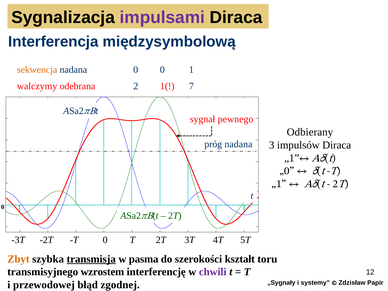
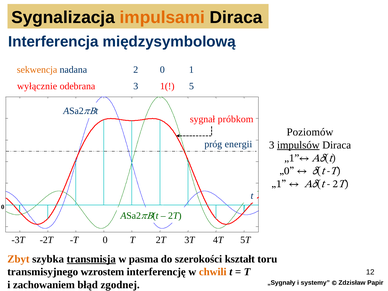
impulsami colour: purple -> orange (162, 17)
nadana 0: 0 -> 2 (136, 70)
walczymy: walczymy -> wyłącznie (37, 86)
odebrana 2: 2 -> 3 (136, 86)
7: 7 -> 5 (191, 86)
pewnego: pewnego -> próbkom (236, 119)
Odbierany: Odbierany -> Poziomów (310, 132)
próg nadana: nadana -> energii (238, 144)
impulsów underline: none -> present (298, 145)
chwili colour: purple -> orange (213, 272)
przewodowej: przewodowej -> zachowaniem (44, 285)
